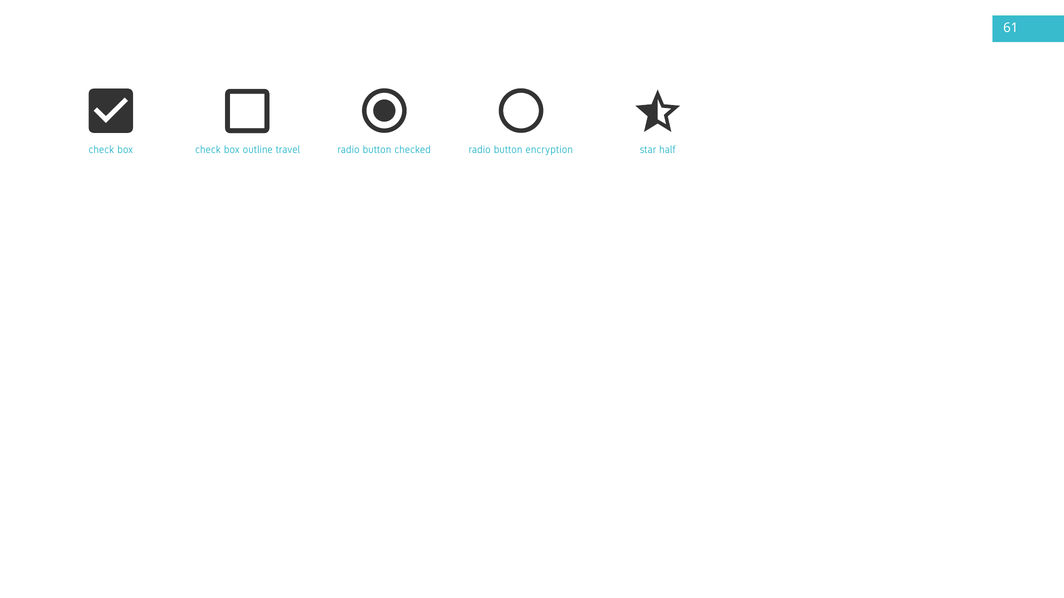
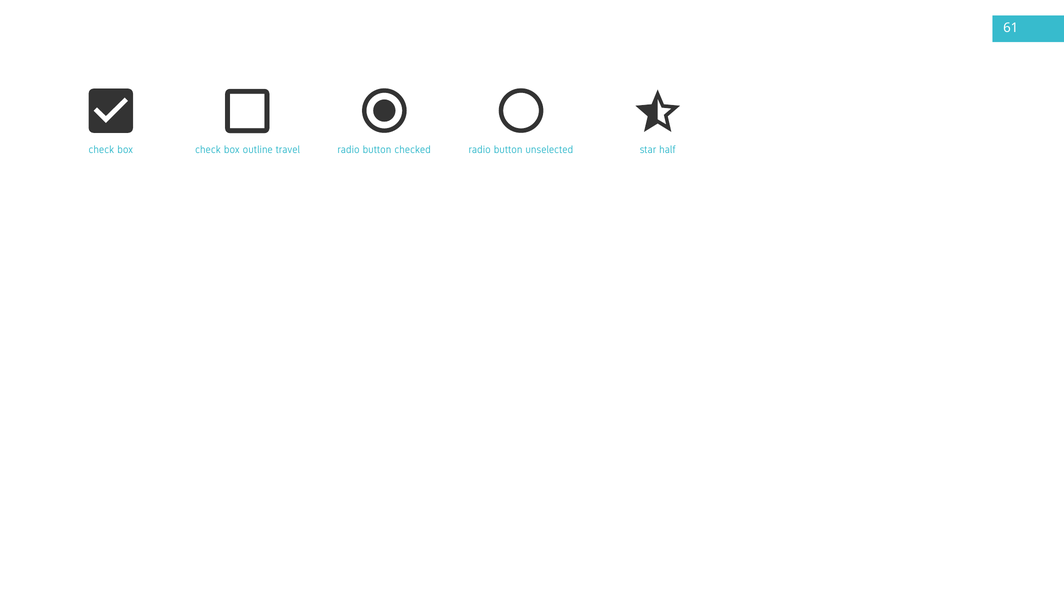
encryption: encryption -> unselected (549, 150)
